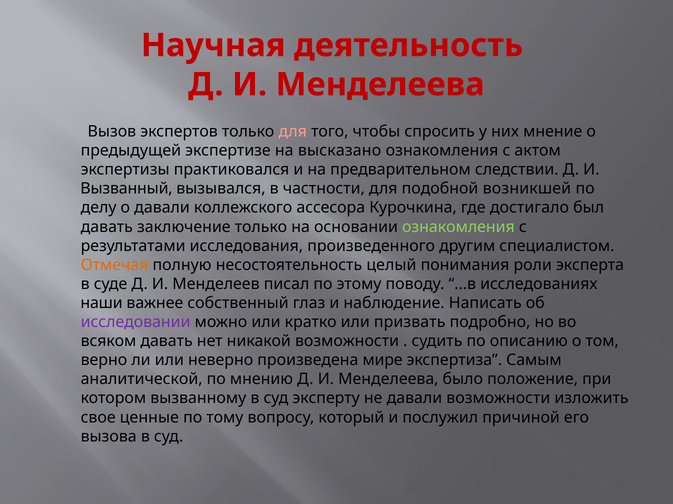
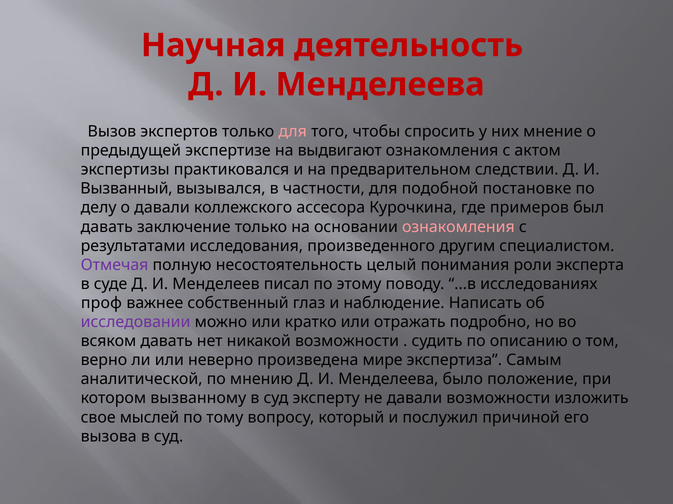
высказано: высказано -> выдвигают (340, 151)
возникшей: возникшей -> постановке (527, 189)
достигало: достигало -> примеров (529, 208)
ознакомления colour: light green -> pink (458, 227)
Отмечая colour: orange -> purple (115, 265)
наши: наши -> проф (101, 303)
призвать: призвать -> отражать (410, 323)
ценные: ценные -> мыслей (149, 418)
